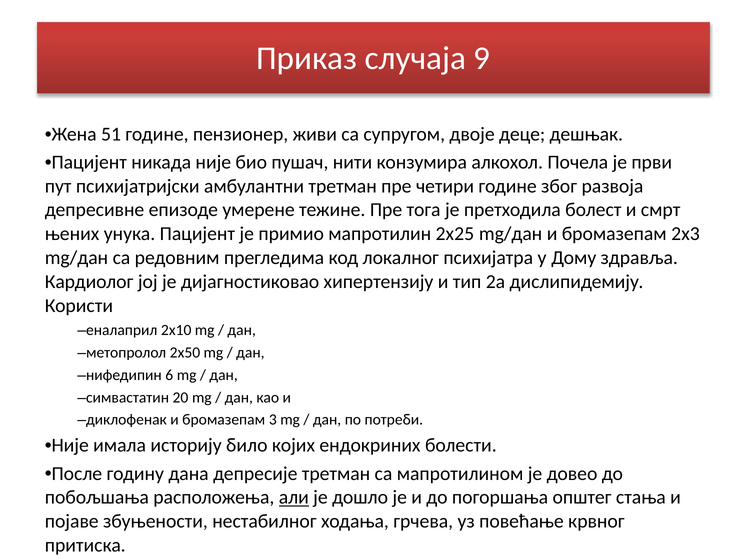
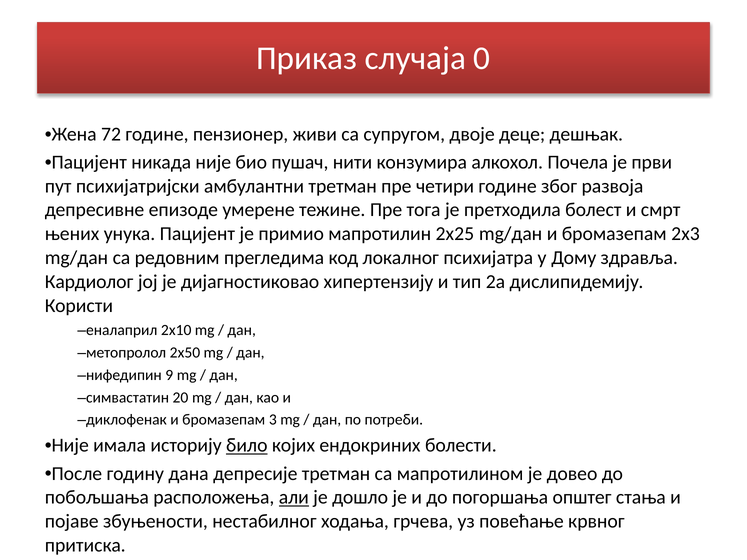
9: 9 -> 0 (482, 58)
51: 51 -> 72 (111, 134)
6: 6 -> 9 (169, 375)
било underline: none -> present (247, 446)
